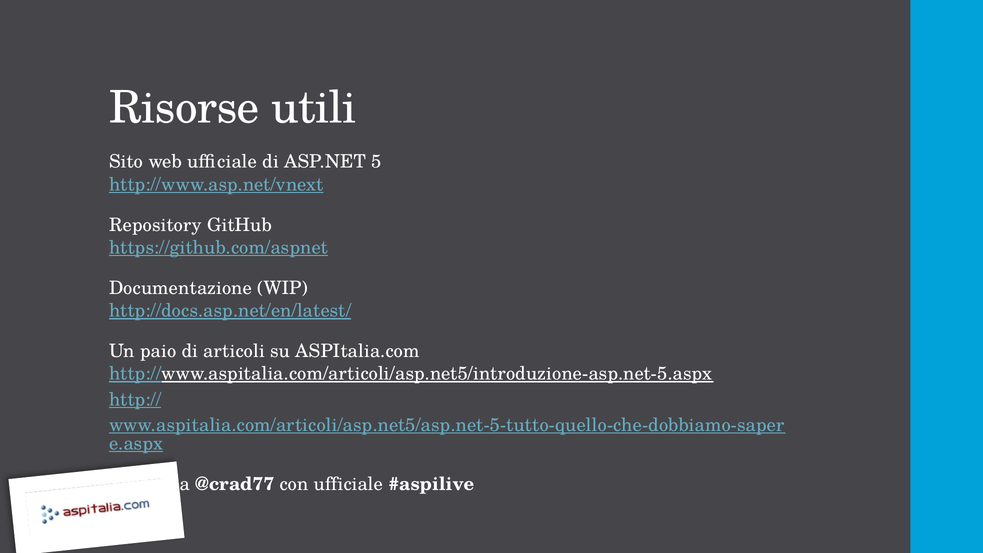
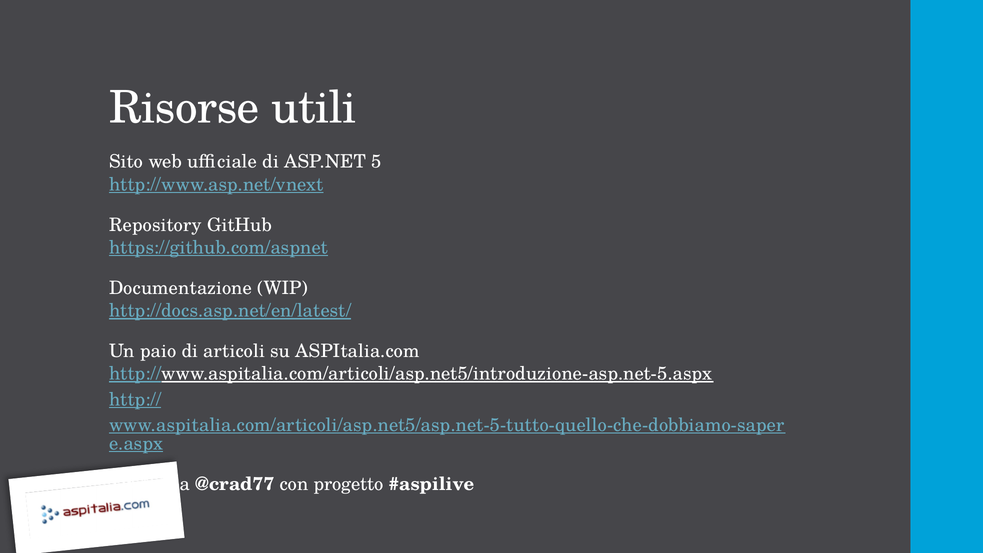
con ufficiale: ufficiale -> progetto (349, 484)
